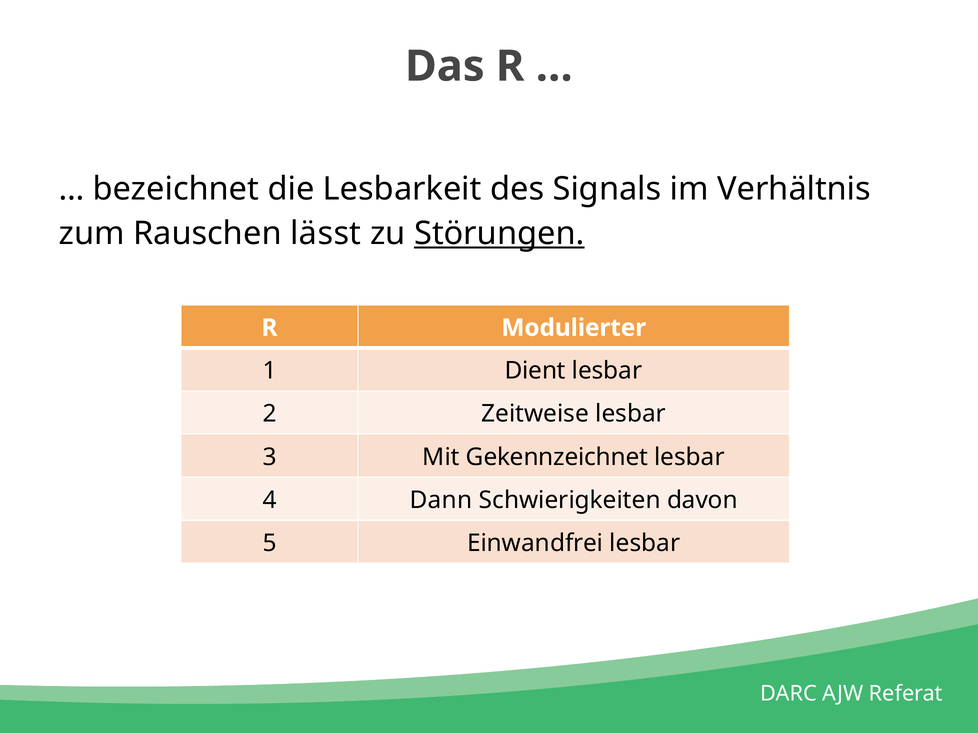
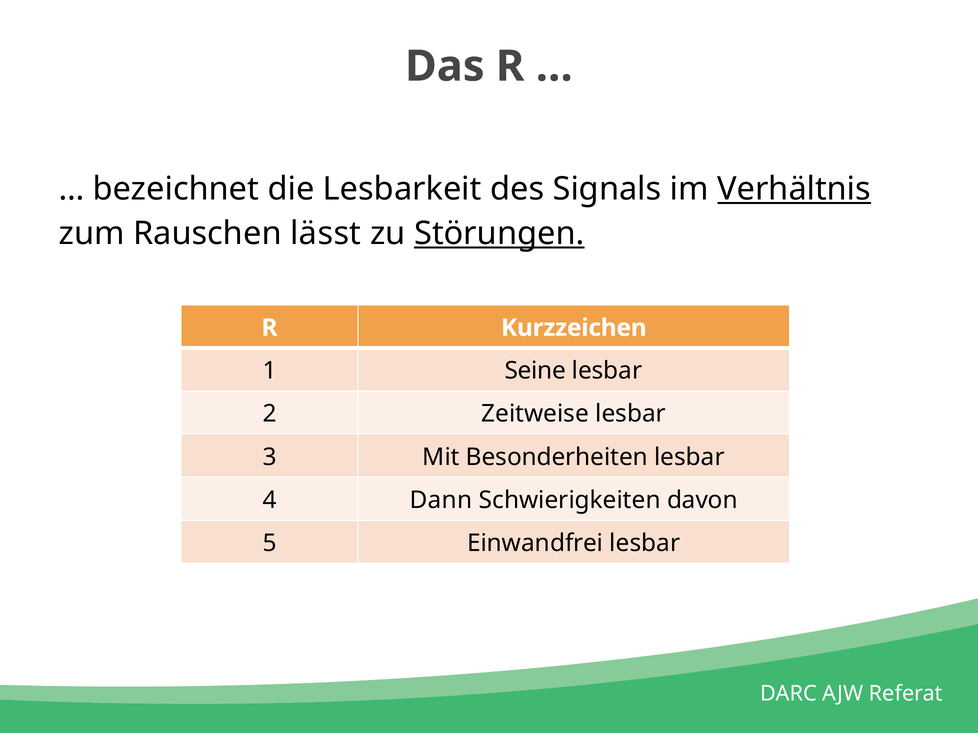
Verhältnis underline: none -> present (794, 189)
Modulierter: Modulierter -> Kurzzeichen (574, 328)
Dient: Dient -> Seine (535, 371)
Gekennzeichnet: Gekennzeichnet -> Besonderheiten (557, 457)
